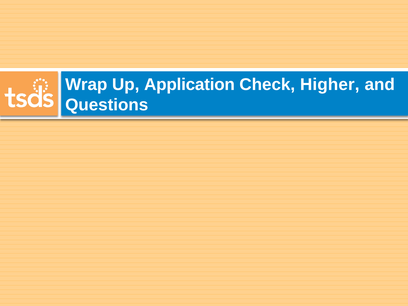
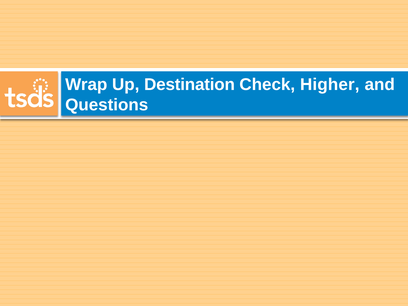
Application: Application -> Destination (189, 84)
